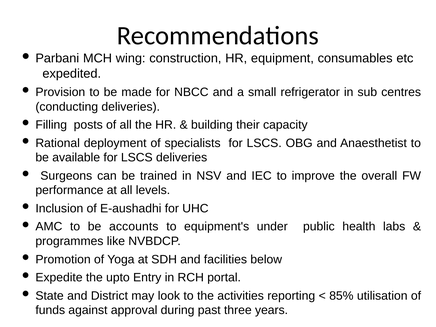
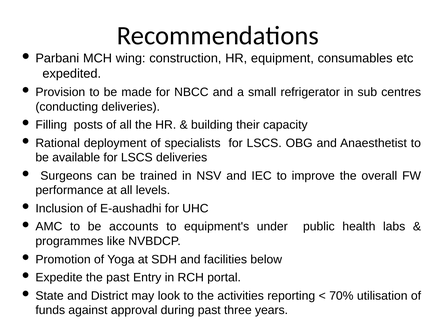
the upto: upto -> past (118, 278)
85%: 85% -> 70% (341, 296)
